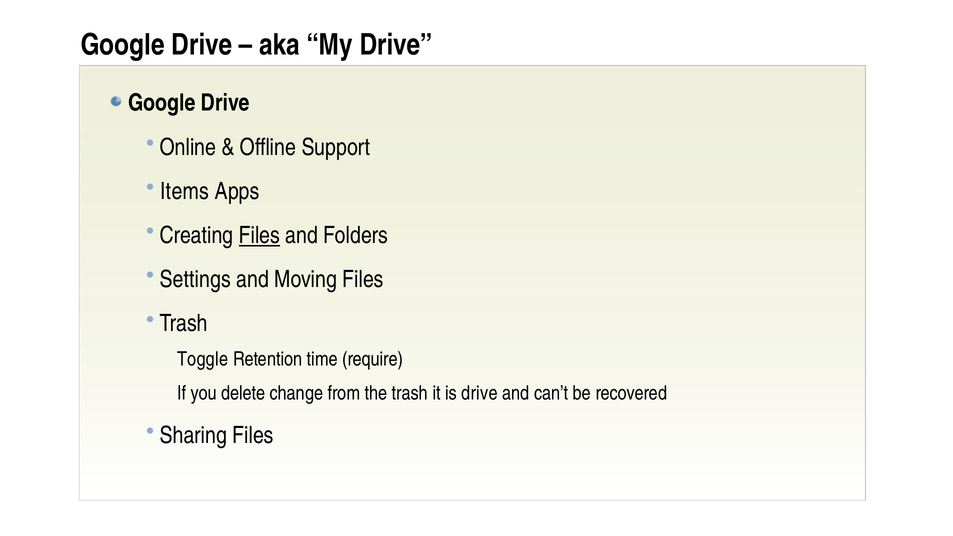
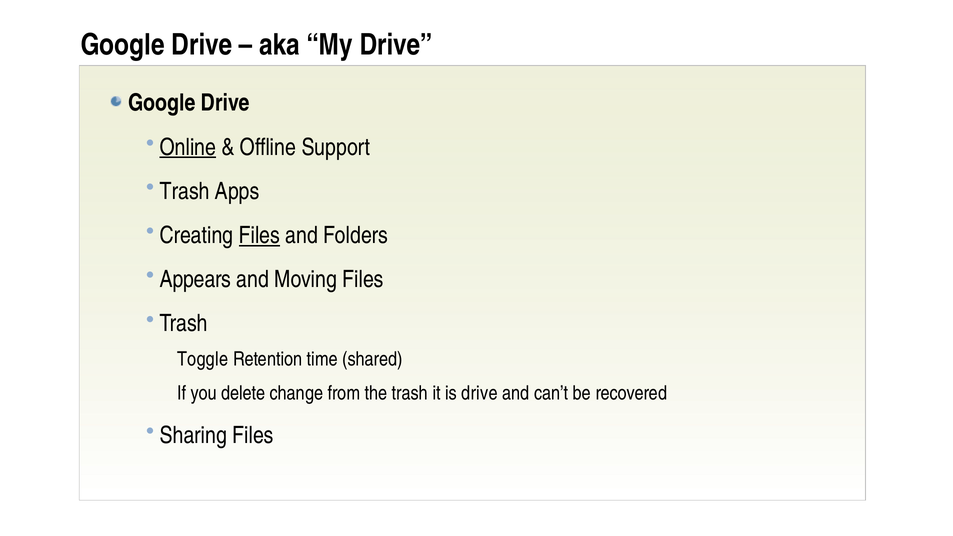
Online underline: none -> present (188, 147)
Items: Items -> Trash (185, 191)
Settings: Settings -> Appears (195, 279)
require: require -> shared (373, 359)
